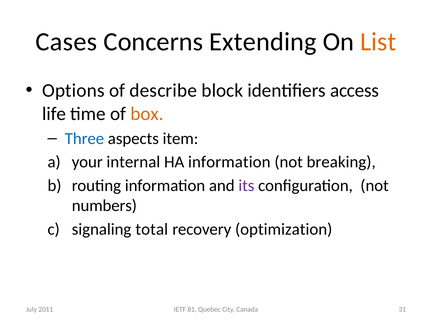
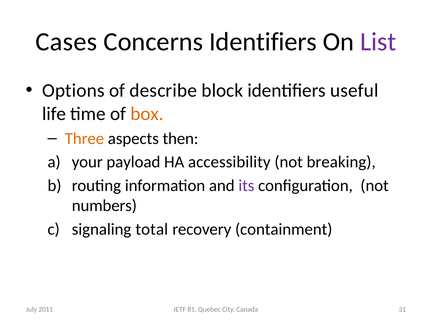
Concerns Extending: Extending -> Identifiers (263, 42)
List colour: orange -> purple (378, 42)
access: access -> useful (354, 91)
Three colour: blue -> orange (84, 138)
item: item -> then (180, 138)
internal: internal -> payload (133, 162)
HA information: information -> accessibility (229, 162)
optimization: optimization -> containment (284, 229)
